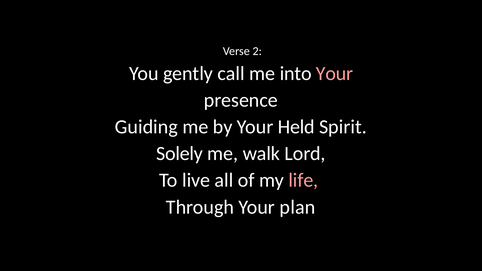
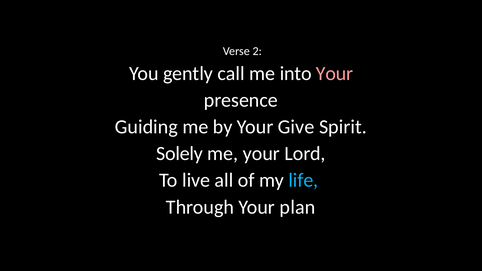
Held: Held -> Give (296, 127)
me walk: walk -> your (261, 154)
life colour: pink -> light blue (303, 180)
